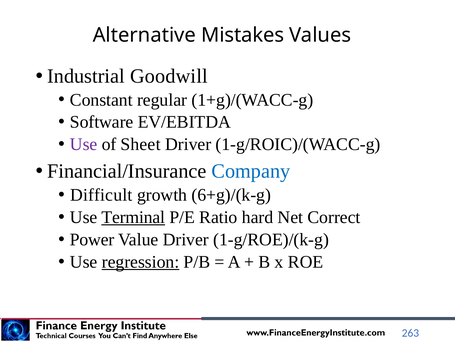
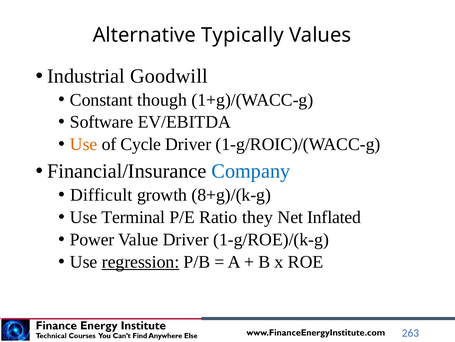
Mistakes: Mistakes -> Typically (242, 35)
regular: regular -> though (162, 100)
Use colour: purple -> orange (84, 144)
Sheet: Sheet -> Cycle (141, 144)
6+g)/(k-g: 6+g)/(k-g -> 8+g)/(k-g (231, 195)
Terminal underline: present -> none (133, 217)
hard: hard -> they (258, 217)
Correct: Correct -> Inflated (334, 217)
